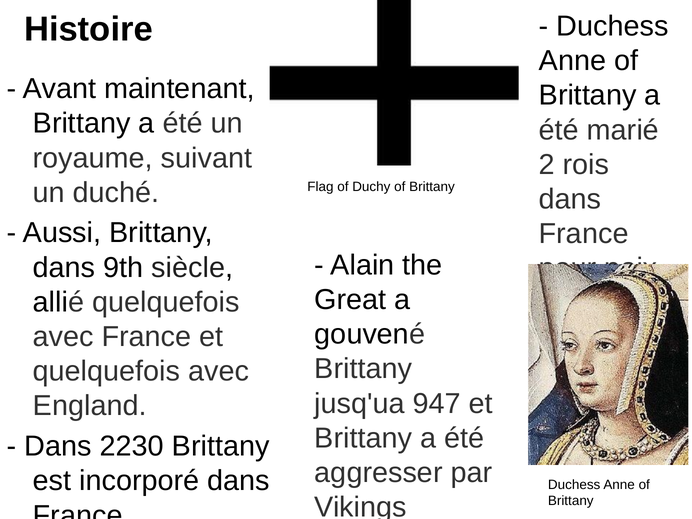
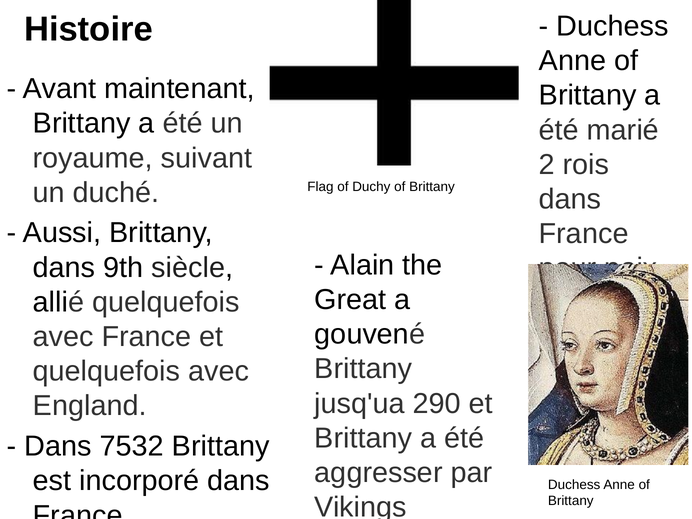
947: 947 -> 290 (437, 404)
2230: 2230 -> 7532 (132, 446)
